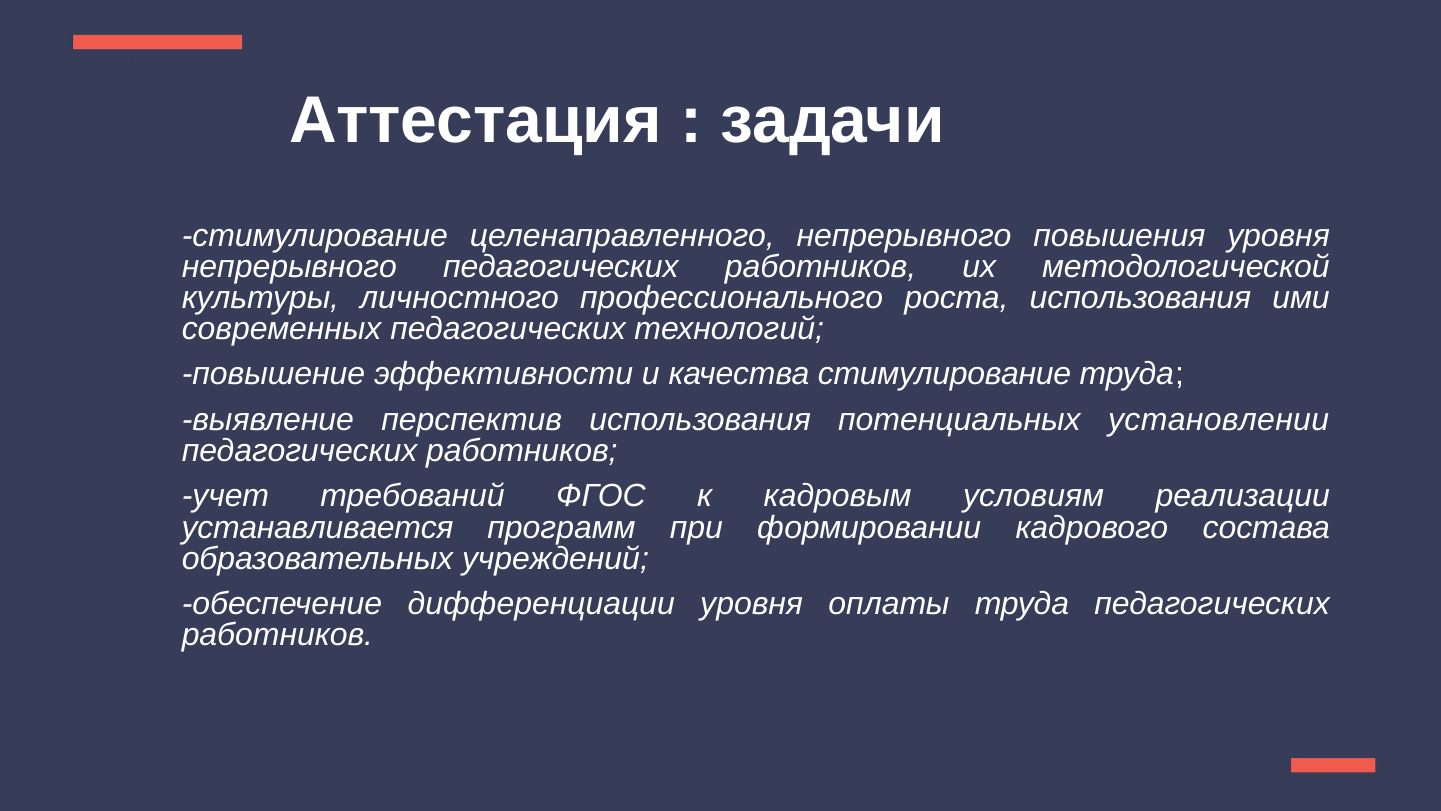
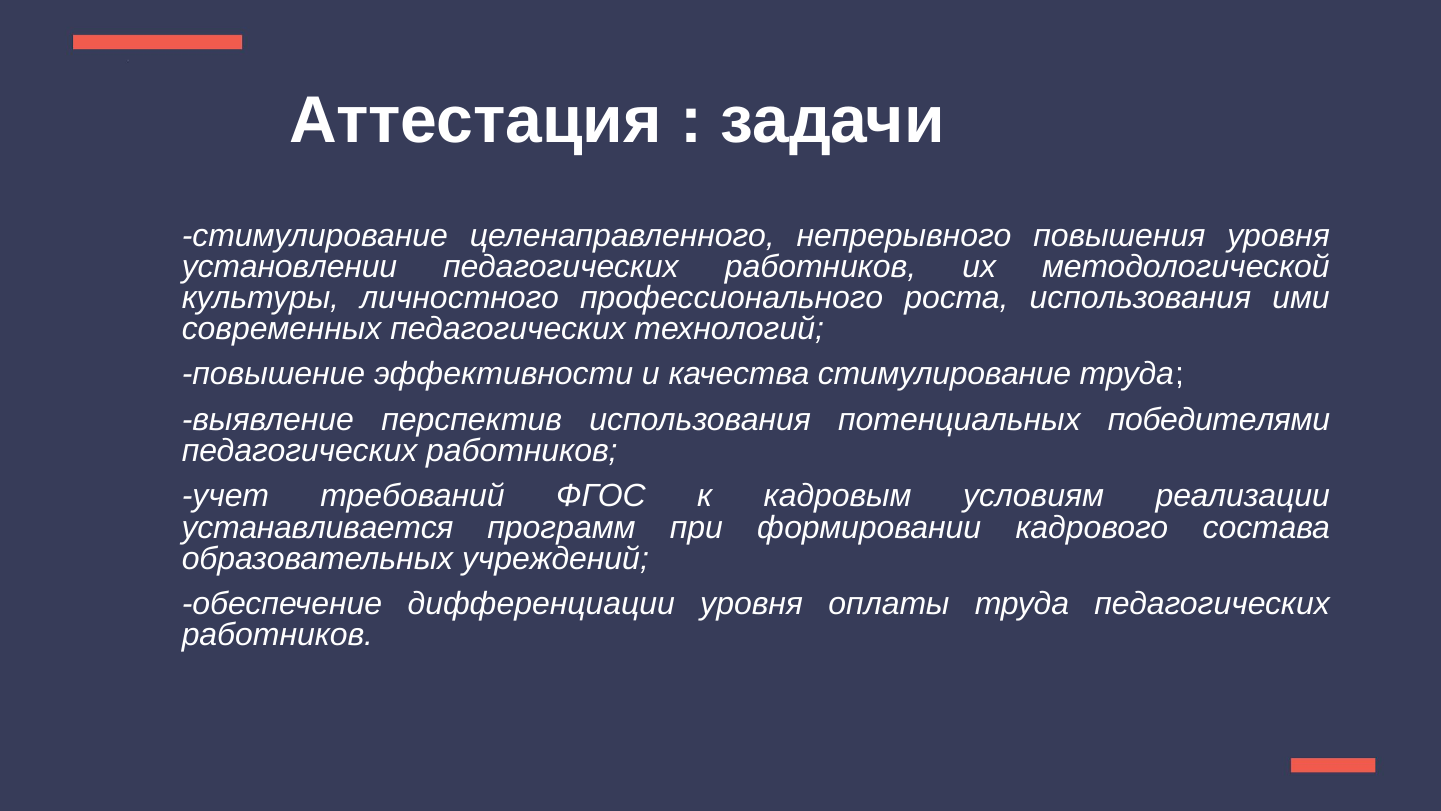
непрерывного: непрерывного -> установлении (290, 267)
установлении: установлении -> победителями (1219, 420)
